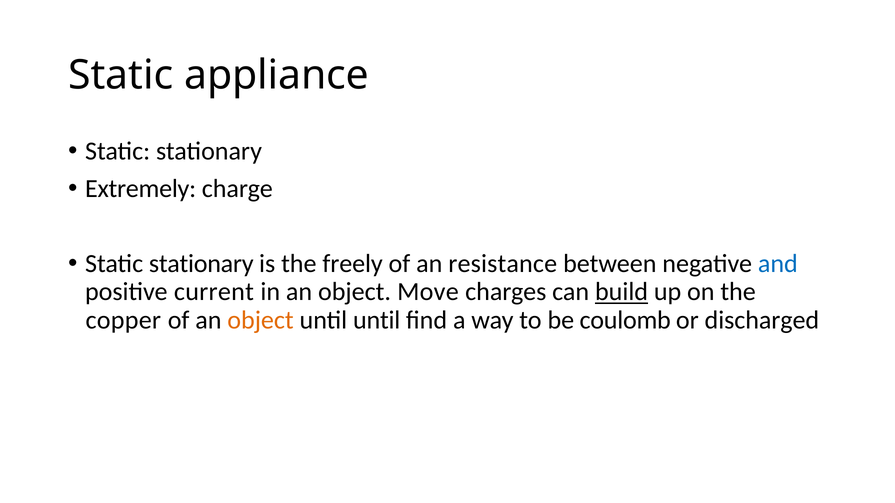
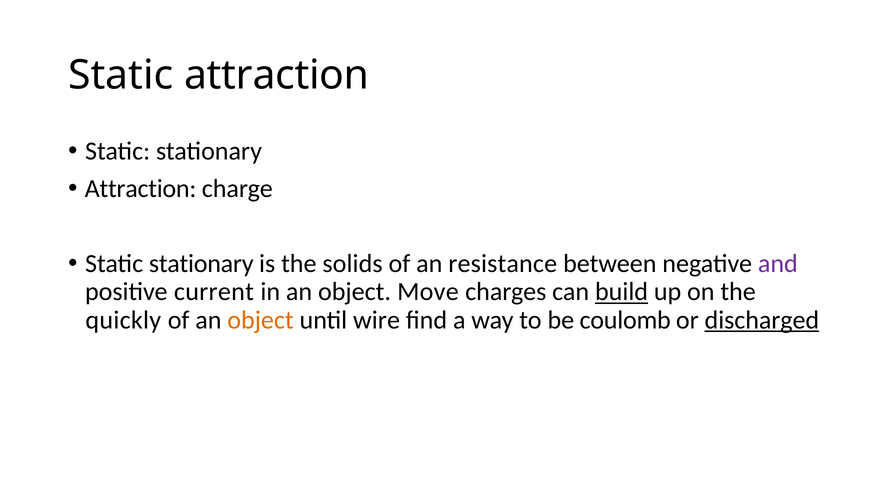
Static appliance: appliance -> attraction (277, 75)
Extremely: Extremely -> Attraction (141, 189)
freely: freely -> solids (353, 264)
and colour: blue -> purple (778, 264)
copper: copper -> quickly (123, 320)
until until: until -> wire (377, 320)
discharged underline: none -> present (762, 320)
